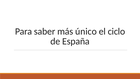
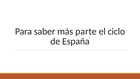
único: único -> parte (86, 31)
